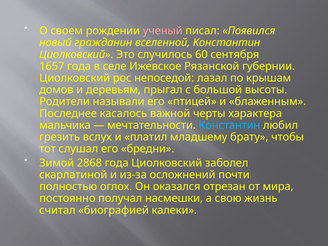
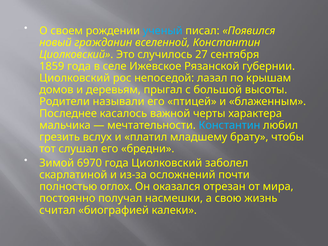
ученый colour: pink -> light blue (163, 31)
60: 60 -> 27 (201, 54)
1657: 1657 -> 1859 (52, 66)
2868: 2868 -> 6970 (89, 163)
